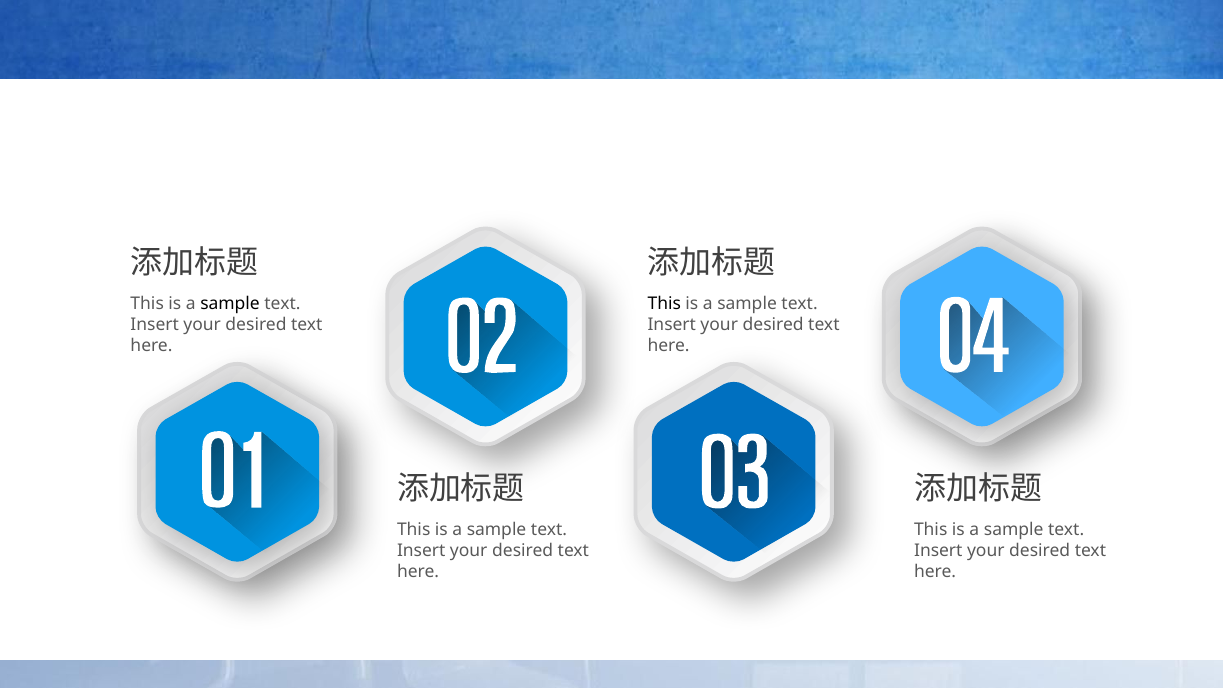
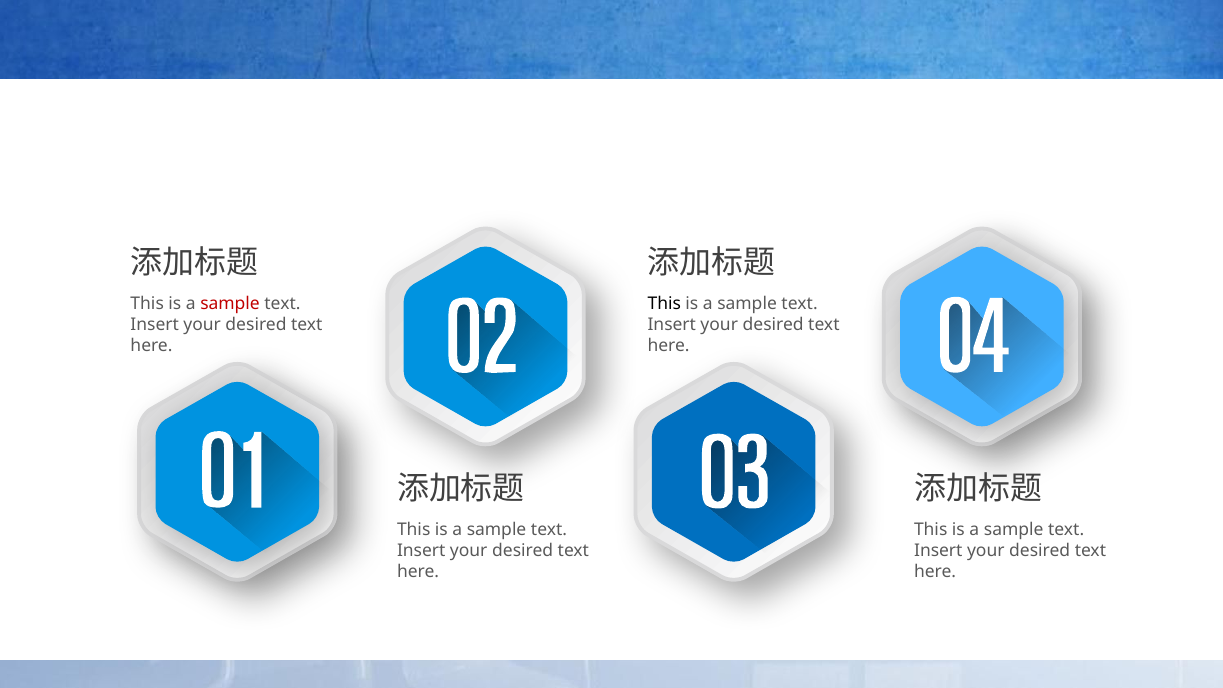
sample colour: black -> red (230, 304)
